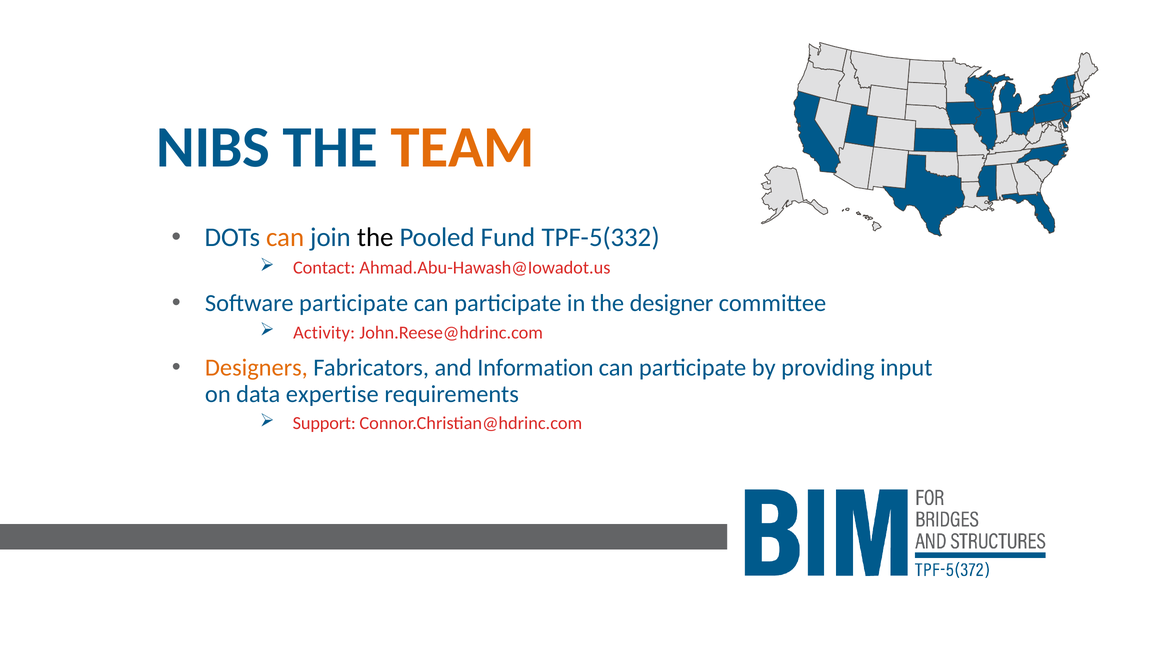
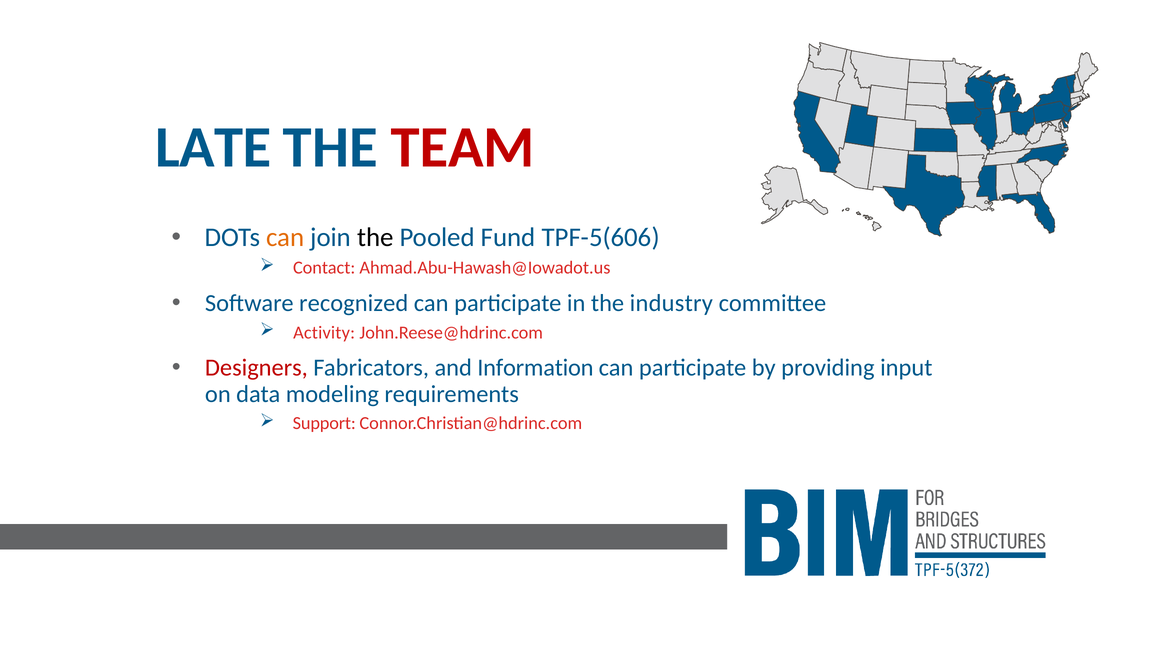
NIBS: NIBS -> LATE (213, 147)
TEAM colour: orange -> red (463, 147)
TPF-5(332: TPF-5(332 -> TPF-5(606 (601, 237)
Software participate: participate -> recognized (354, 303)
designer: designer -> industry (671, 303)
Designers colour: orange -> red (256, 368)
expertise: expertise -> modeling (332, 394)
